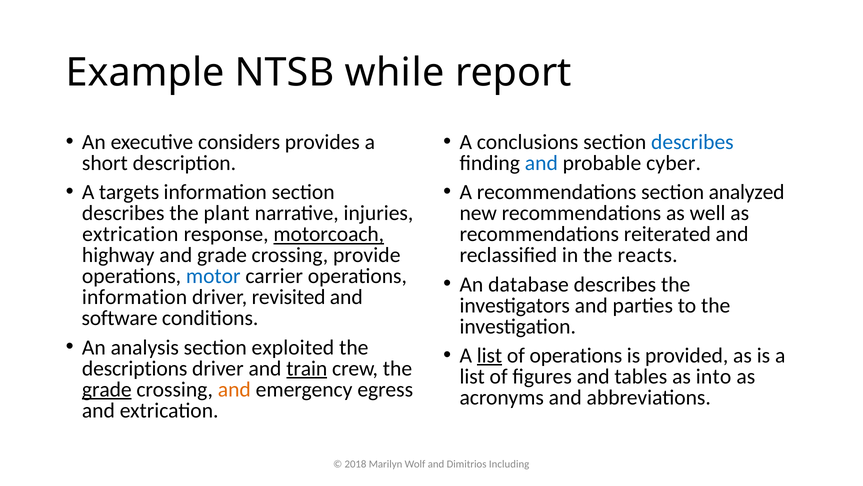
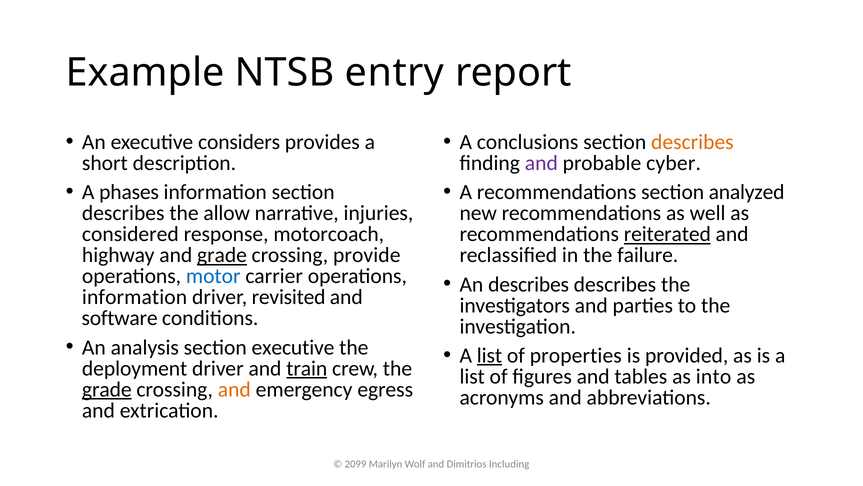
while: while -> entry (395, 72)
describes colour: blue -> orange (692, 142)
and colour: blue -> purple (541, 163)
targets: targets -> phases (129, 192)
plant: plant -> allow (227, 213)
extrication: extrication -> considered (130, 234)
motorcoach underline: present -> none (329, 234)
reiterated underline: none -> present (667, 234)
grade underline: none -> present (222, 255)
reacts: reacts -> failure (648, 255)
An database: database -> describes (529, 284)
section exploited: exploited -> executive (293, 347)
of operations: operations -> properties (576, 355)
descriptions: descriptions -> deployment (135, 368)
2018: 2018 -> 2099 (355, 463)
